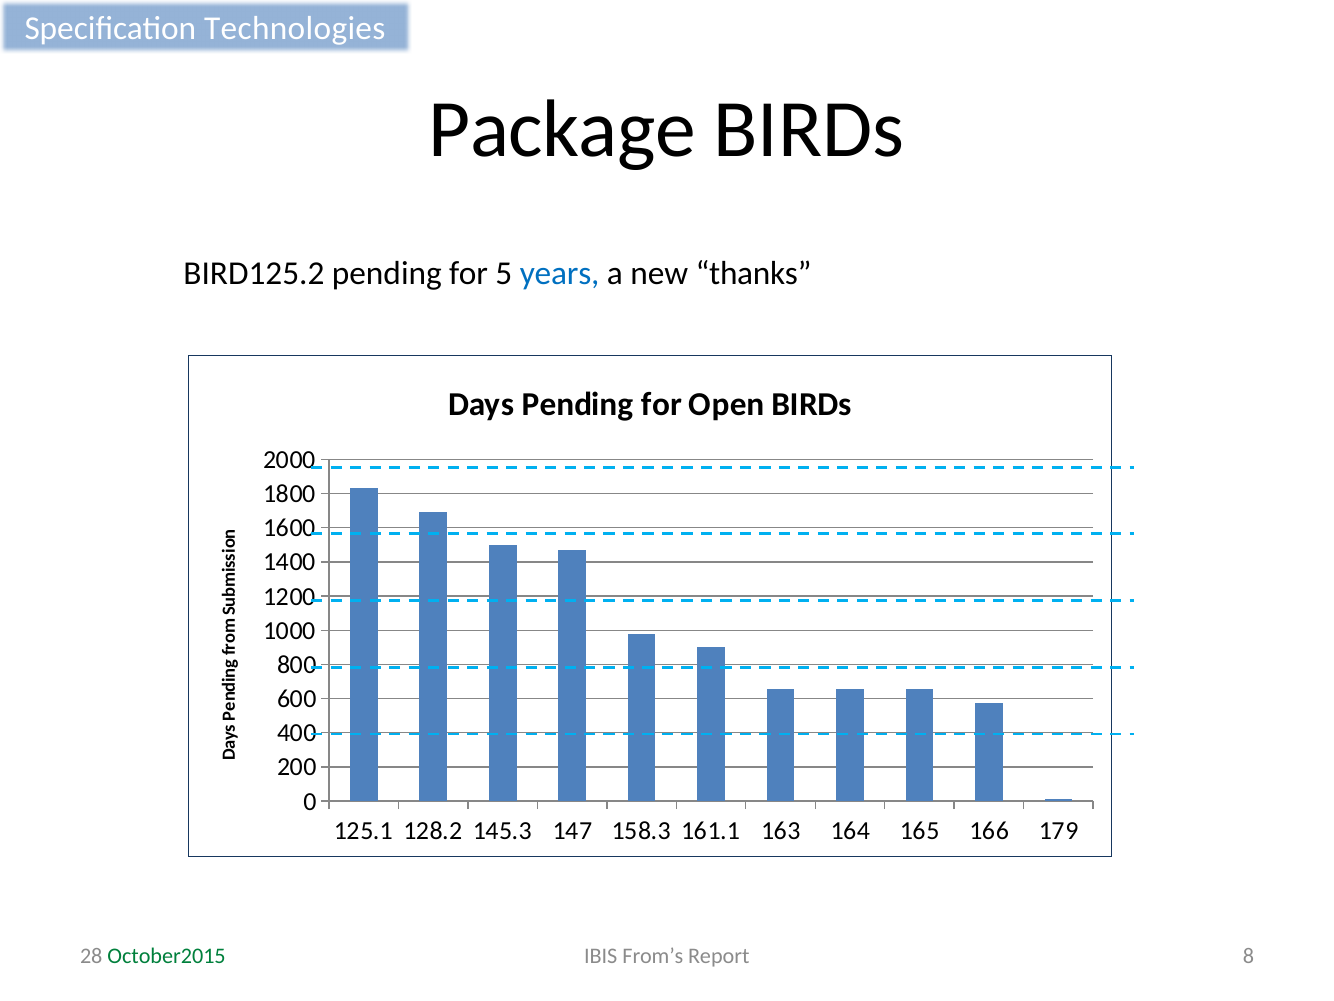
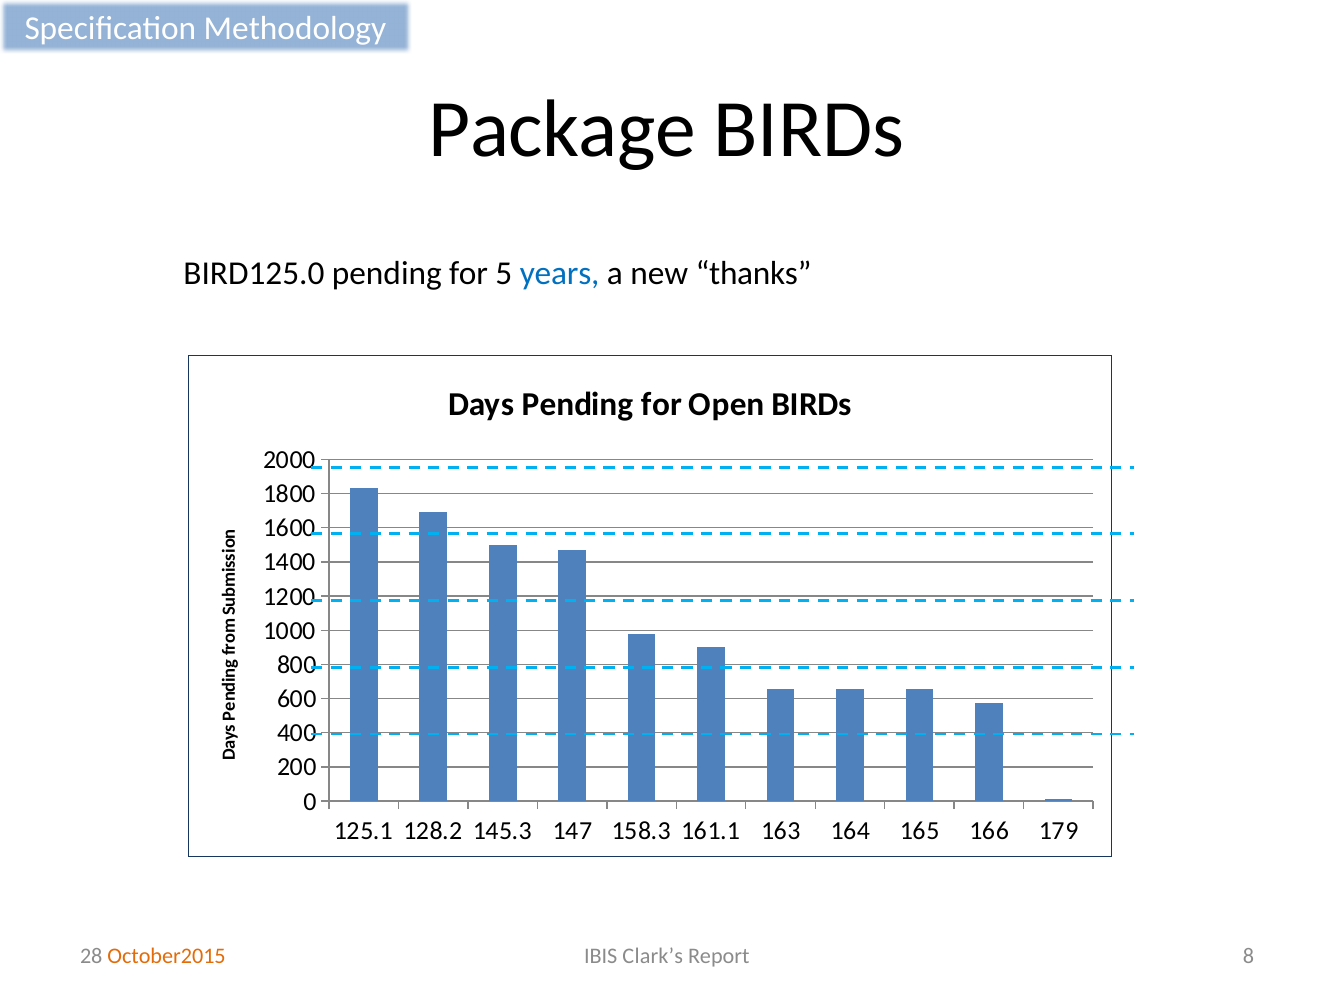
Technologies: Technologies -> Methodology (295, 29)
BIRD125.2: BIRD125.2 -> BIRD125.0 (254, 273)
From’s: From’s -> Clark’s (653, 955)
October2015 colour: green -> orange (167, 955)
